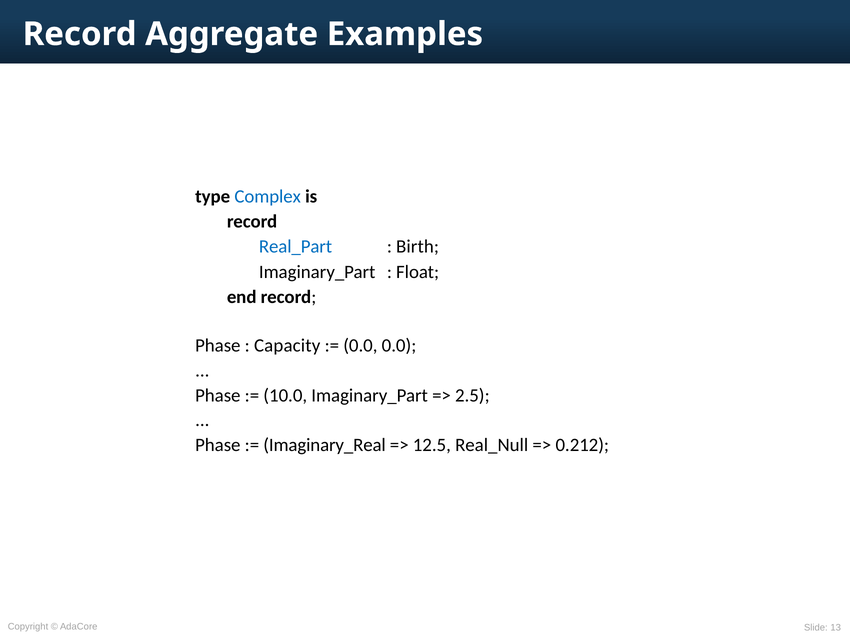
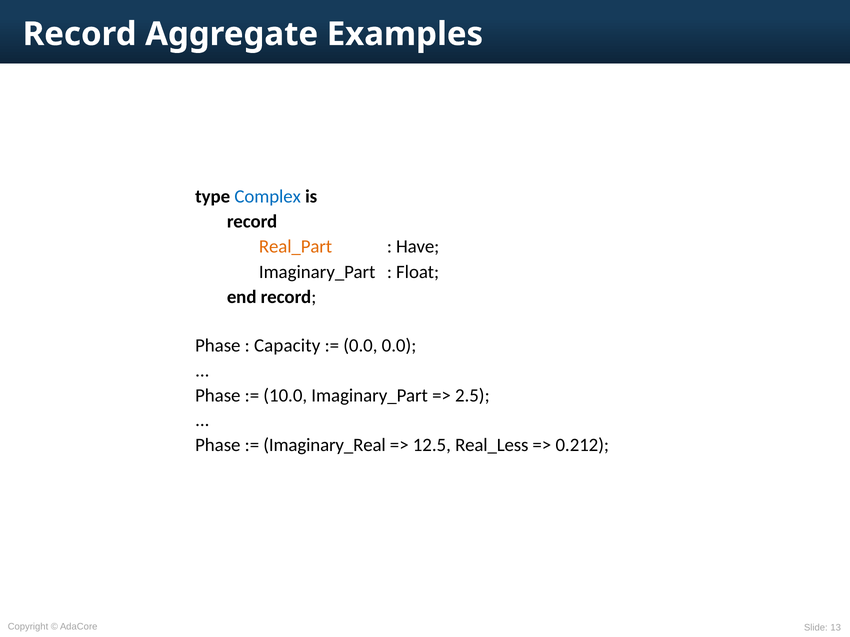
Real_Part colour: blue -> orange (296, 247)
Birth: Birth -> Have (418, 247)
Real_Null: Real_Null -> Real_Less (492, 445)
